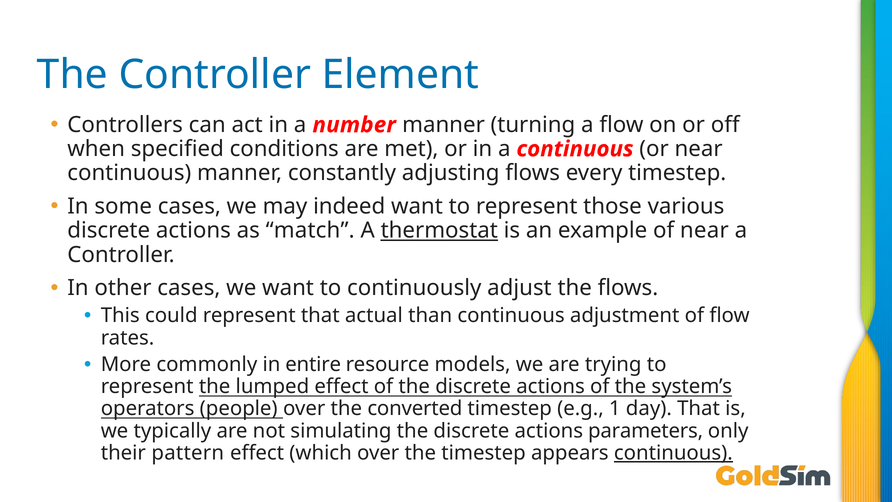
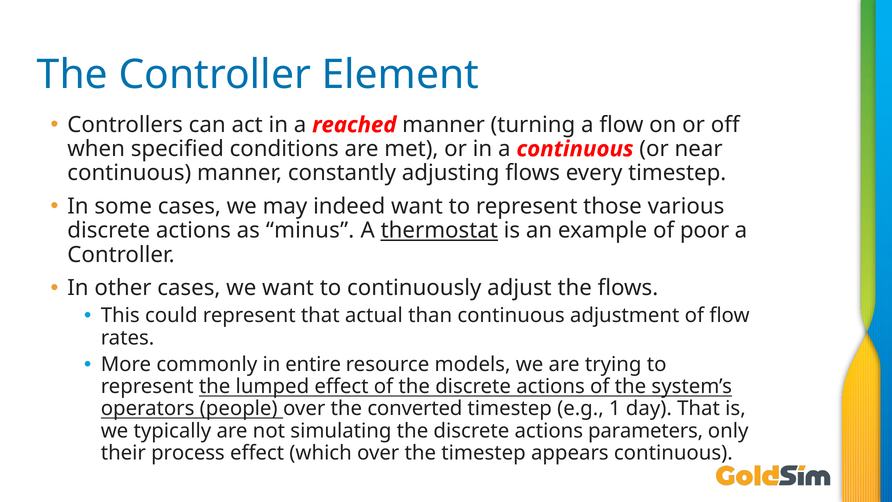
number: number -> reached (354, 125)
match: match -> minus (310, 230)
of near: near -> poor (705, 230)
pattern: pattern -> process (188, 453)
continuous underline: present -> none (673, 453)
